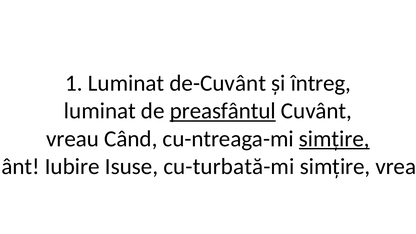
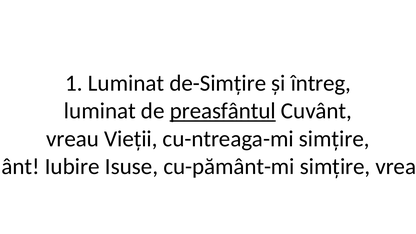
de-Cuvânt: de-Cuvânt -> de-Simțire (218, 83)
Când: Când -> Vieții (131, 139)
simțire underline: present -> none (334, 139)
cu-turbată-mi: cu-turbată-mi -> cu-pământ-mi (229, 166)
